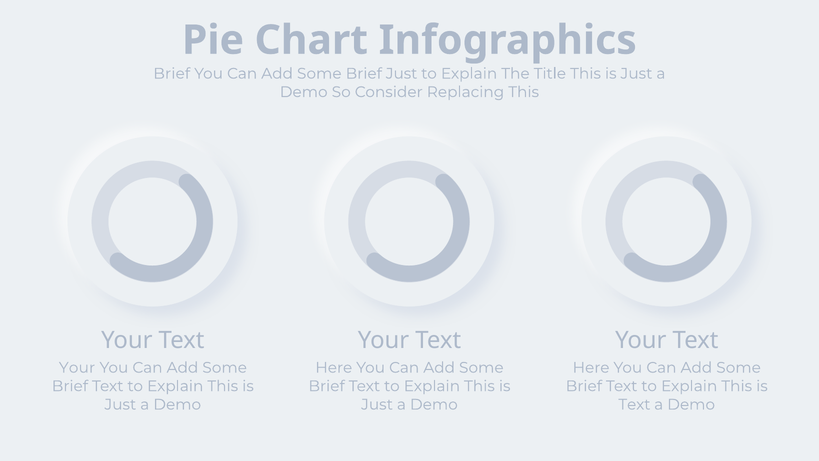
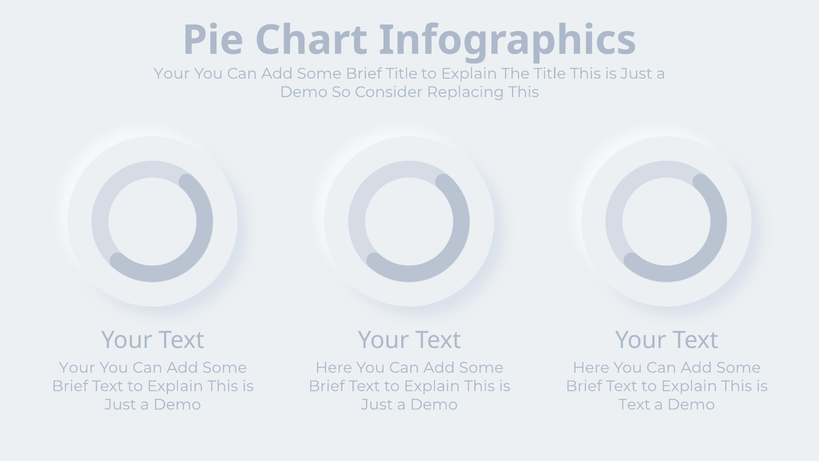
Brief: Brief -> Your (172, 74)
Brief Just: Just -> Title (402, 74)
